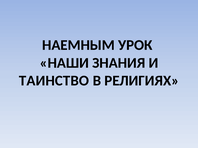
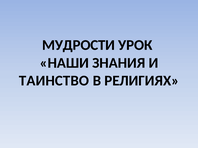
НАЕМНЫМ: НАЕМНЫМ -> МУДРОСТИ (78, 45)
